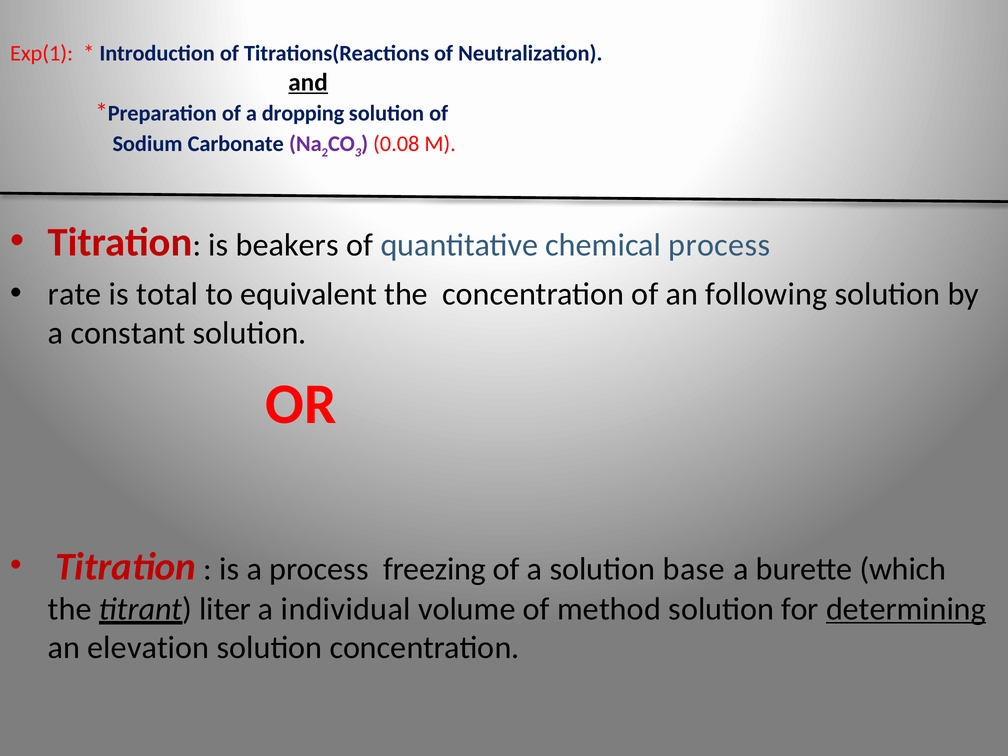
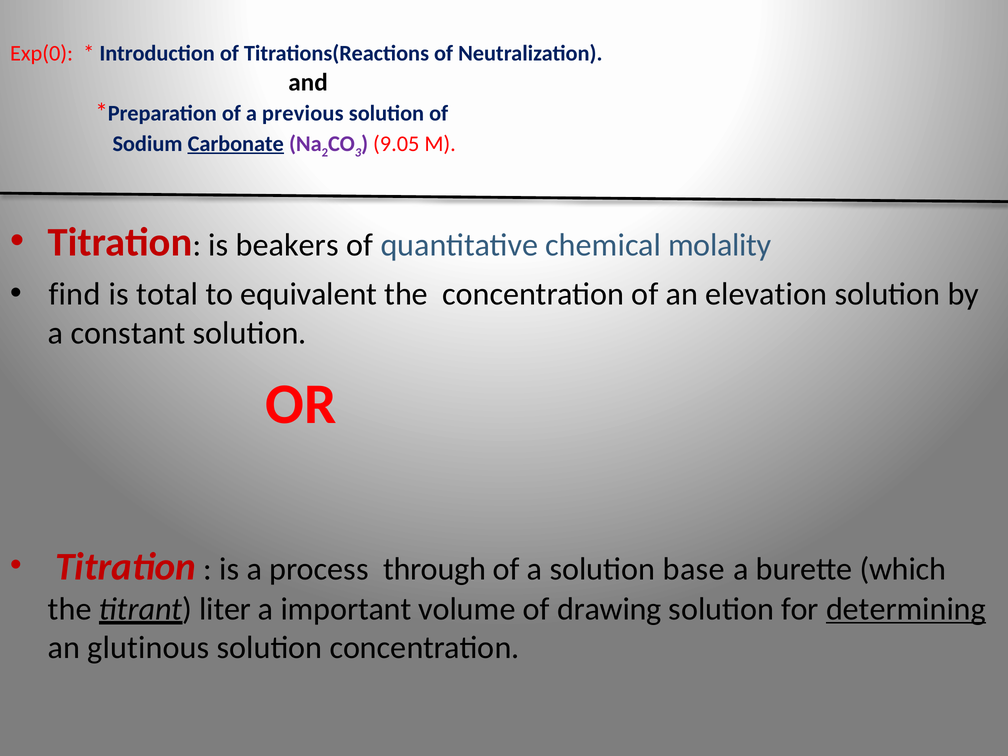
Exp(1: Exp(1 -> Exp(0 (42, 54)
and underline: present -> none (308, 82)
dropping: dropping -> previous (303, 114)
Carbonate underline: none -> present (236, 144)
0.08: 0.08 -> 9.05 (396, 144)
chemical process: process -> molality (720, 245)
rate: rate -> find (75, 294)
following: following -> elevation (766, 294)
freezing: freezing -> through (435, 569)
individual: individual -> important (346, 609)
method: method -> drawing (609, 609)
elevation: elevation -> glutinous (148, 648)
